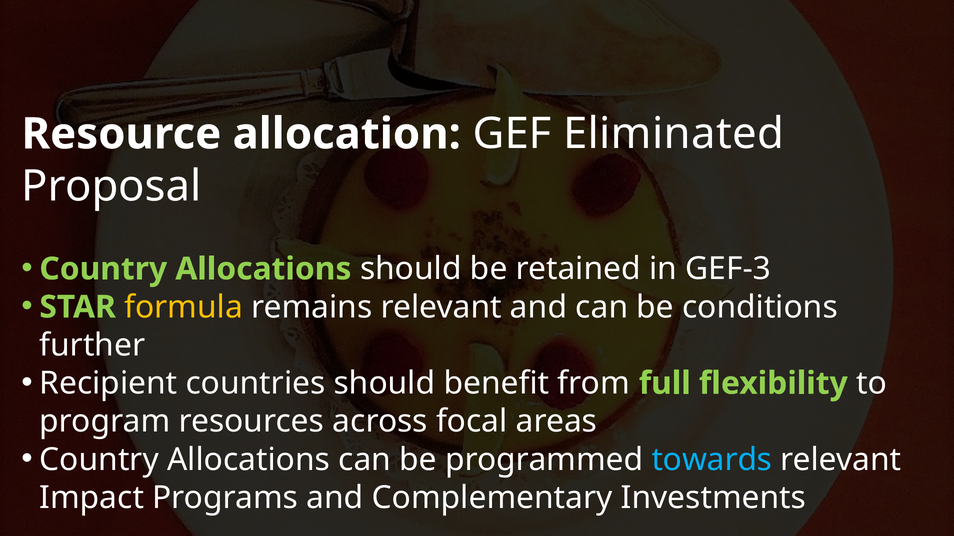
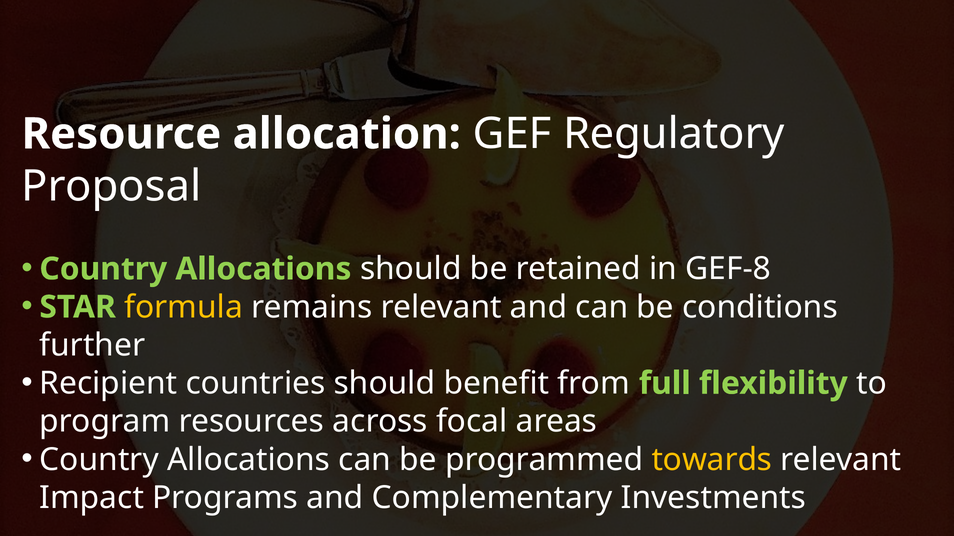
Eliminated: Eliminated -> Regulatory (674, 134)
GEF-3: GEF-3 -> GEF-8 (728, 269)
towards colour: light blue -> yellow (712, 460)
